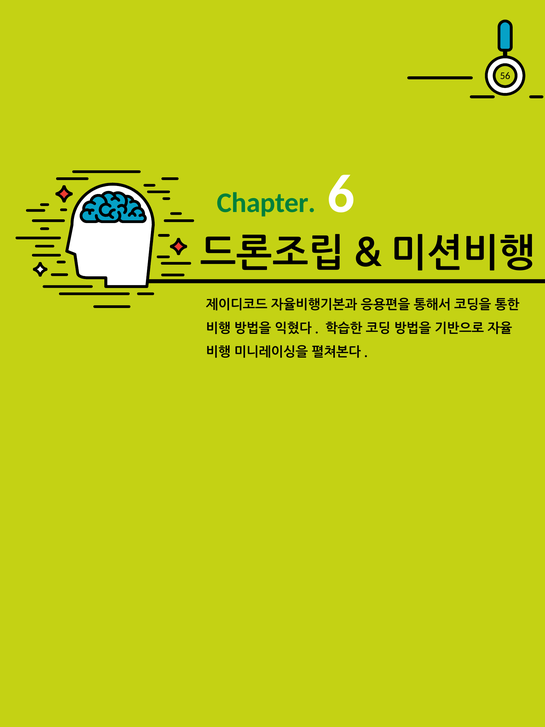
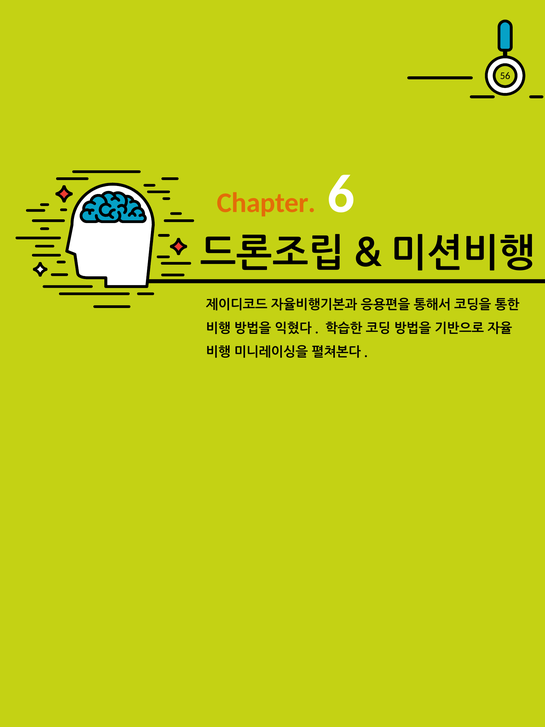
Chapter colour: green -> orange (266, 203)
